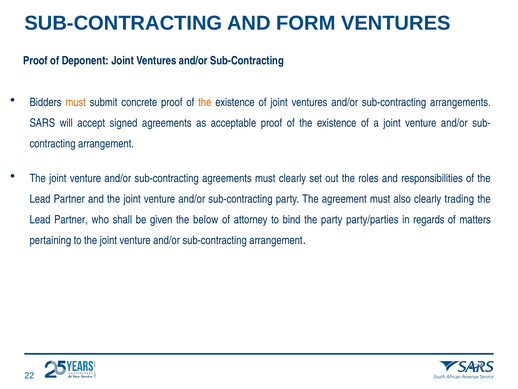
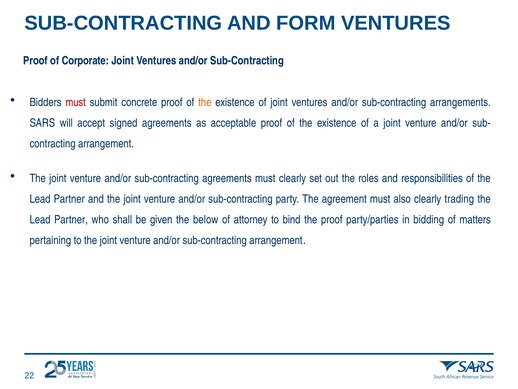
Deponent: Deponent -> Corporate (85, 61)
must colour: orange -> red (76, 102)
the party: party -> proof (332, 219)
regards: regards -> bidding (429, 219)
